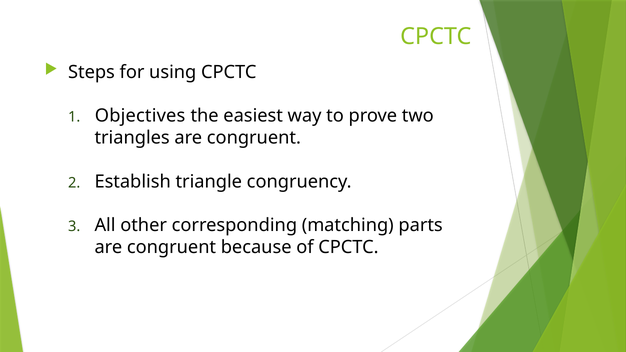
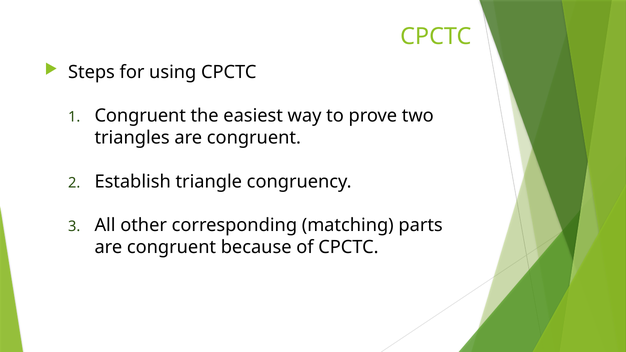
Objectives: Objectives -> Congruent (140, 116)
